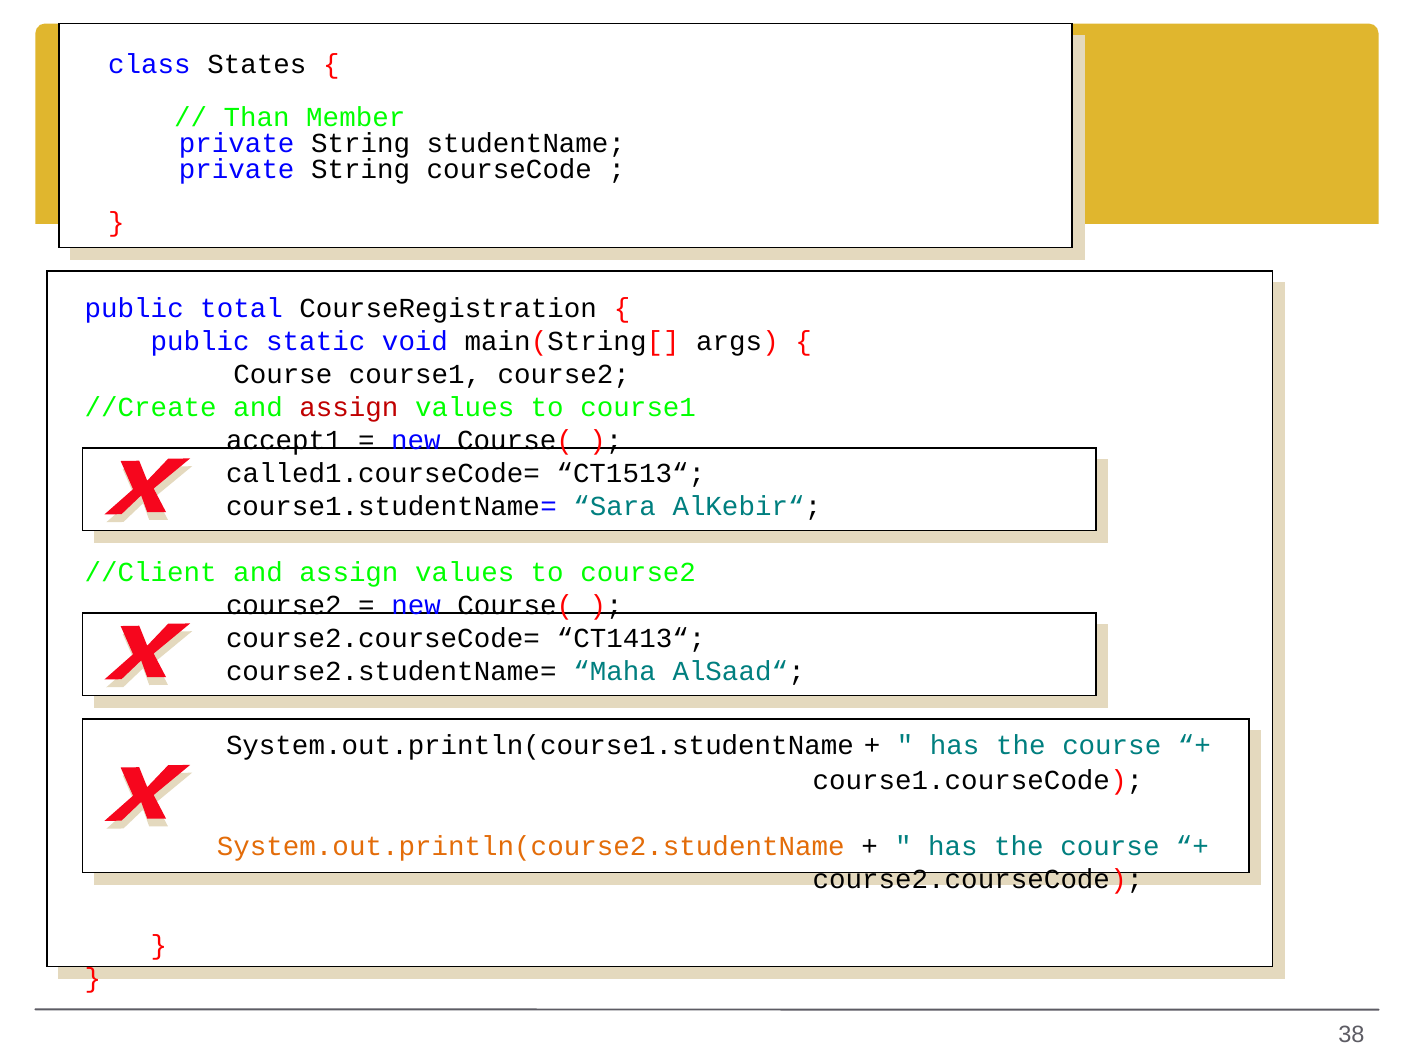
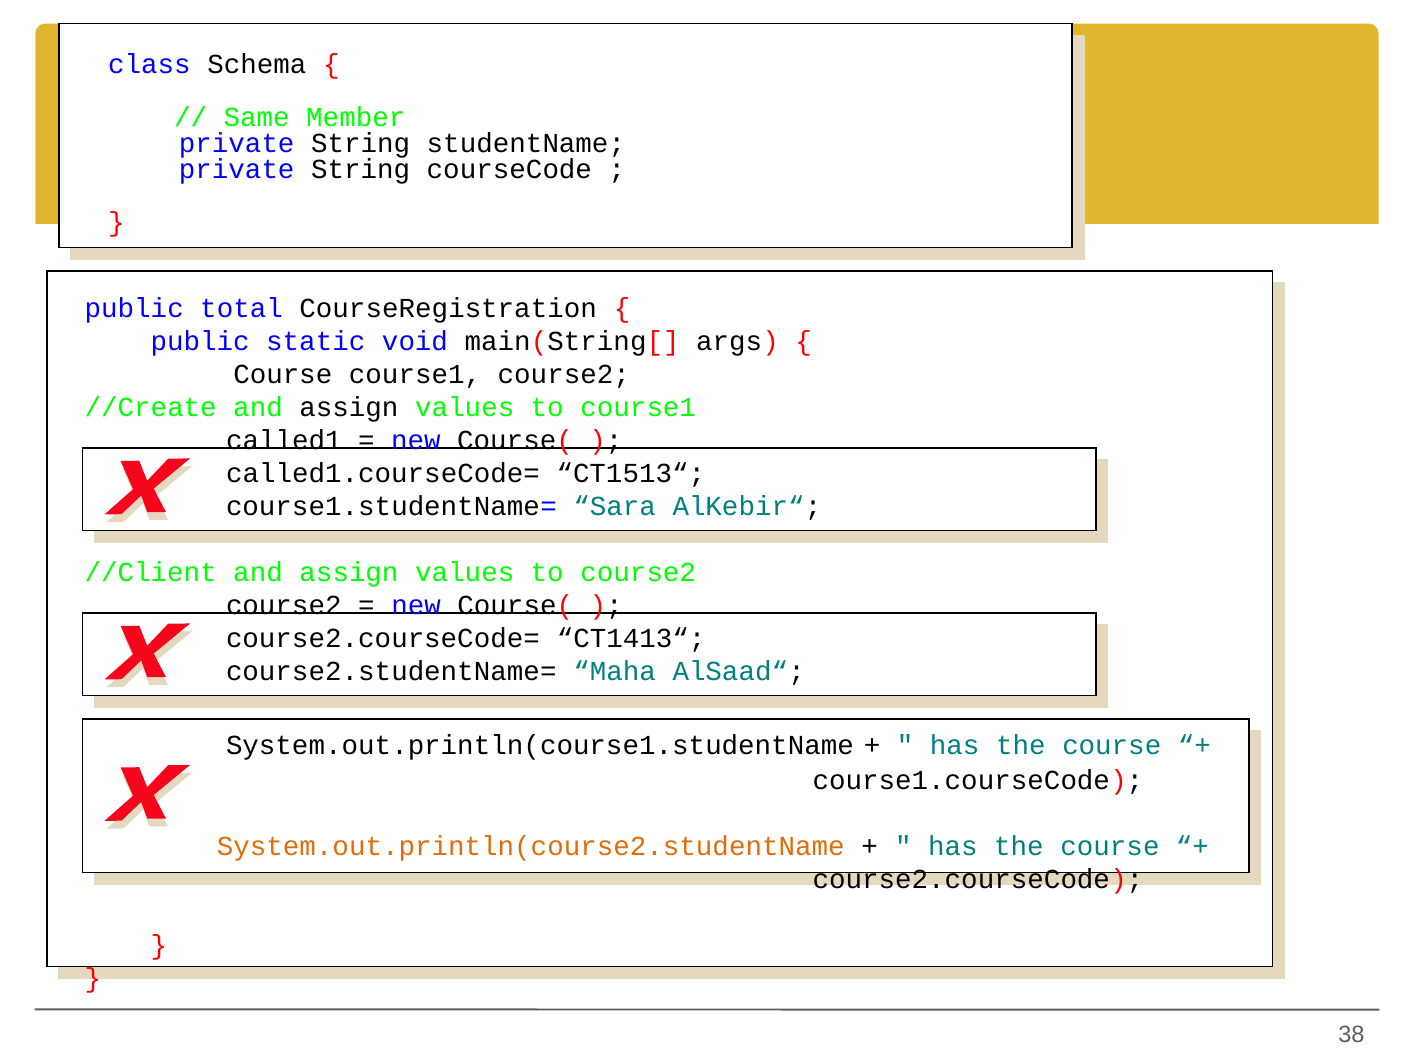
States: States -> Schema (257, 64)
Than: Than -> Same (257, 117)
assign colour: red -> black (349, 407)
accept1: accept1 -> called1 (284, 440)
